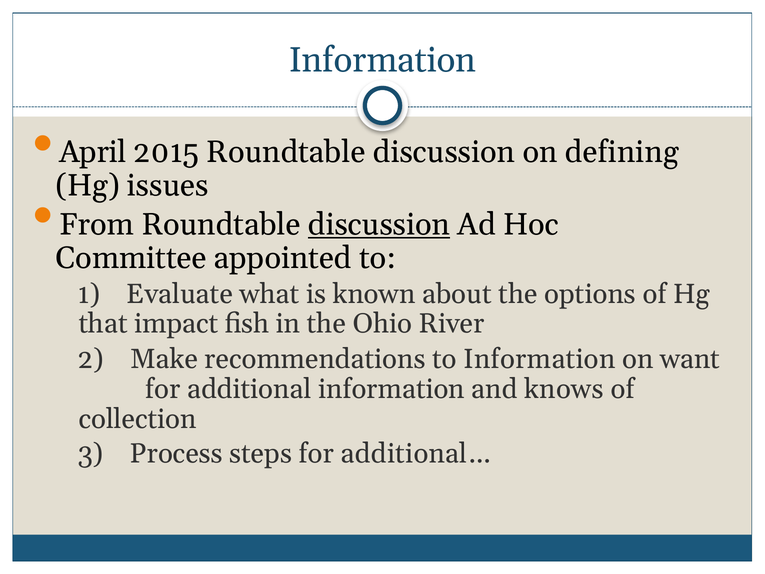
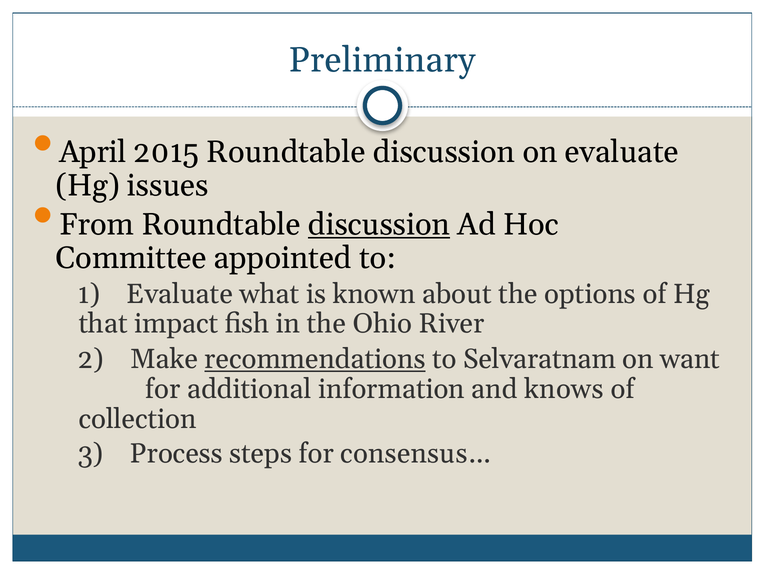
Information: Information -> Preliminary (382, 60)
on defining: defining -> evaluate (622, 152)
recommendations underline: none -> present (315, 359)
to Information: Information -> Selvaratnam (540, 359)
additional…: additional… -> consensus… (415, 454)
